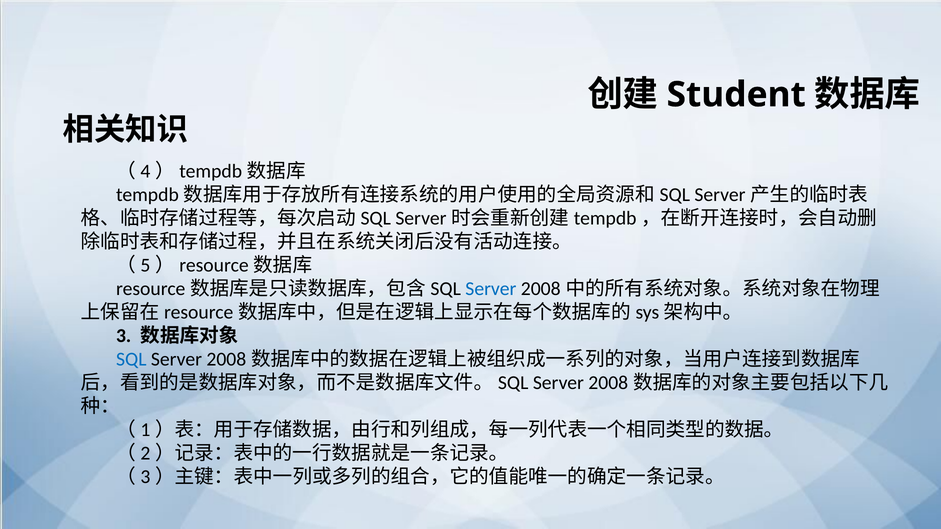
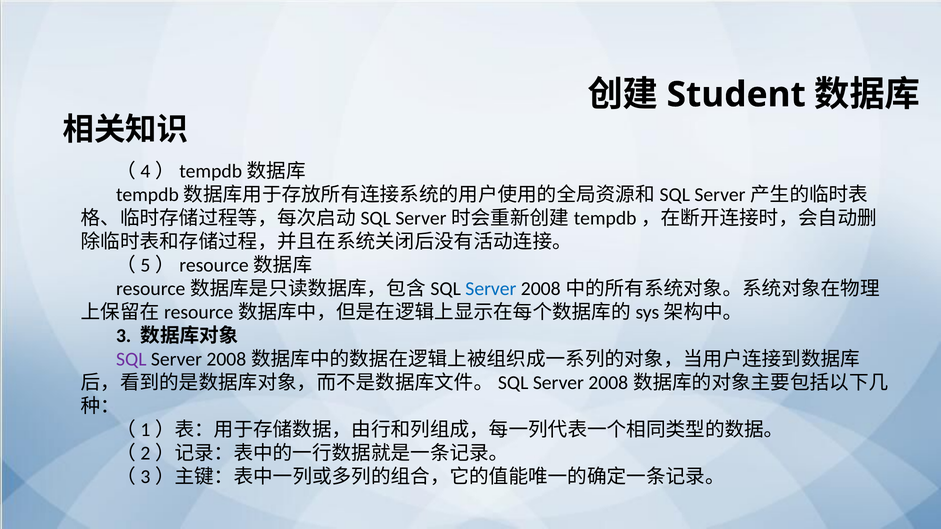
SQL colour: blue -> purple (131, 359)
